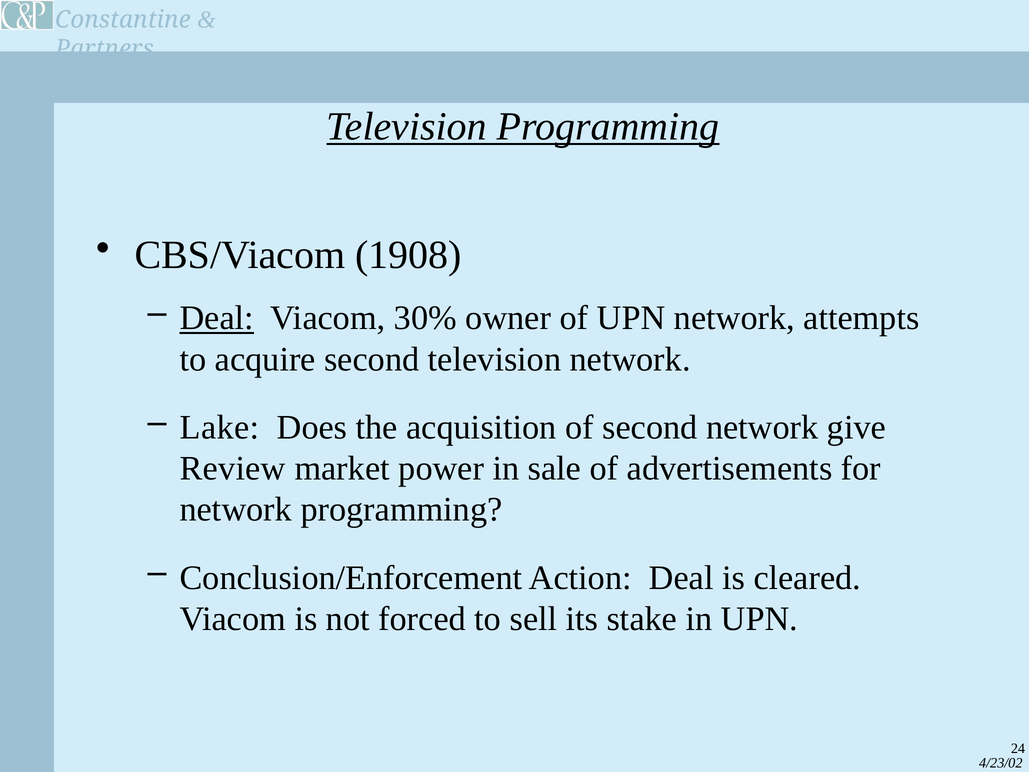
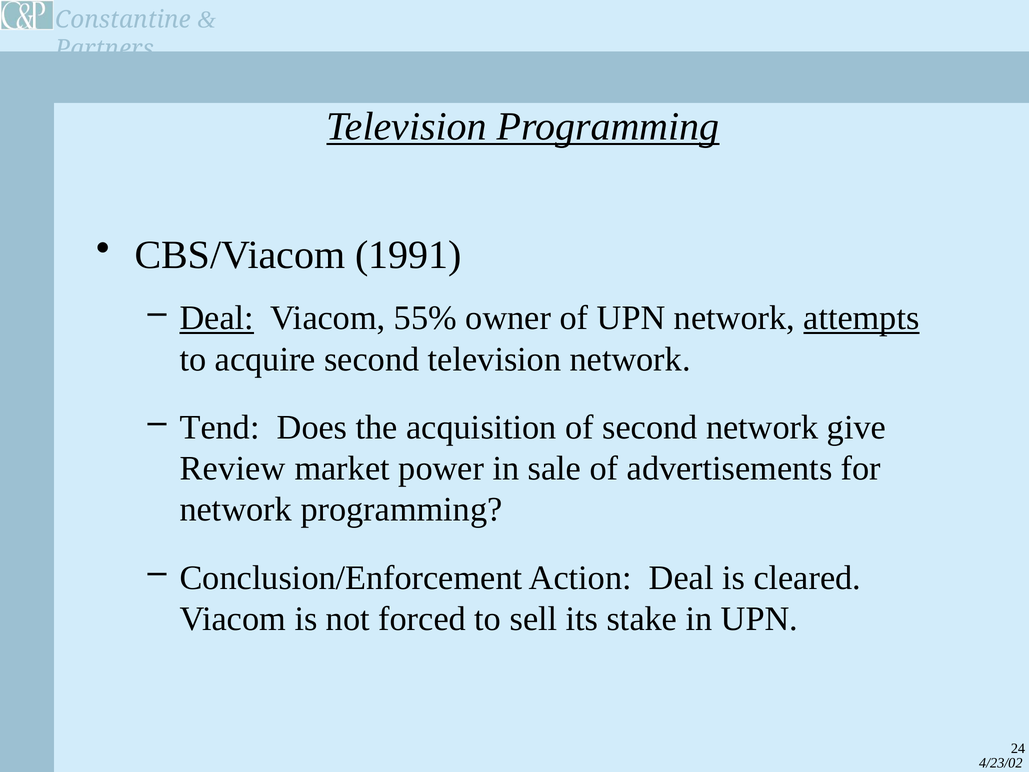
1908: 1908 -> 1991 (408, 255)
30%: 30% -> 55% (425, 318)
attempts underline: none -> present (861, 318)
Lake: Lake -> Tend (220, 427)
